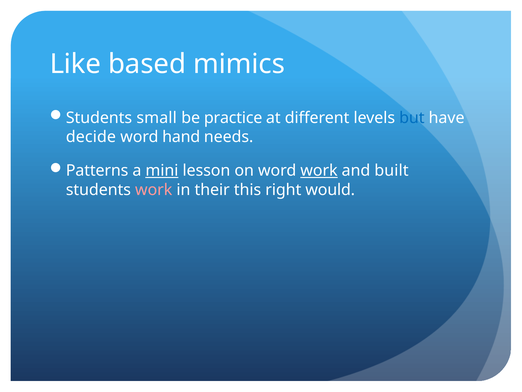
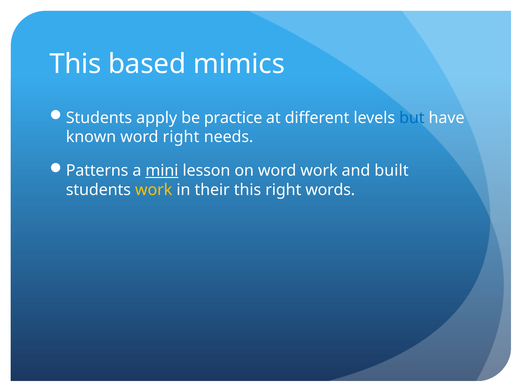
Like: Like -> This (75, 64)
small: small -> apply (157, 118)
decide: decide -> known (91, 137)
word hand: hand -> right (181, 137)
work underline: present -> none (319, 170)
work colour: pink -> yellow (154, 190)
would: would -> words (330, 190)
